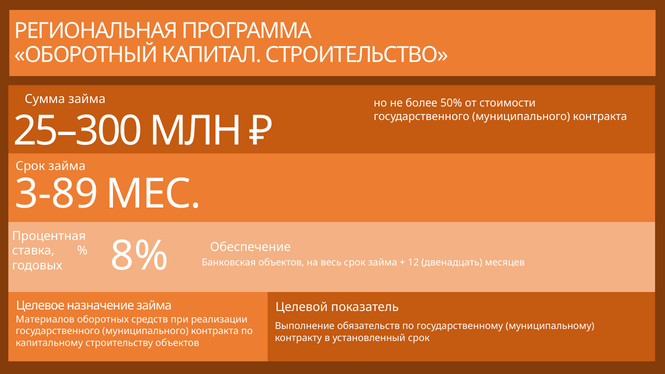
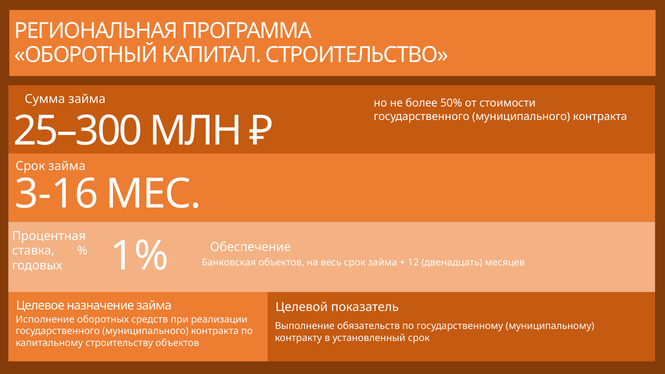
3-89: 3-89 -> 3-16 (57, 194)
8%: 8% -> 1% (139, 256)
Материалов: Материалов -> Исполнение (45, 320)
